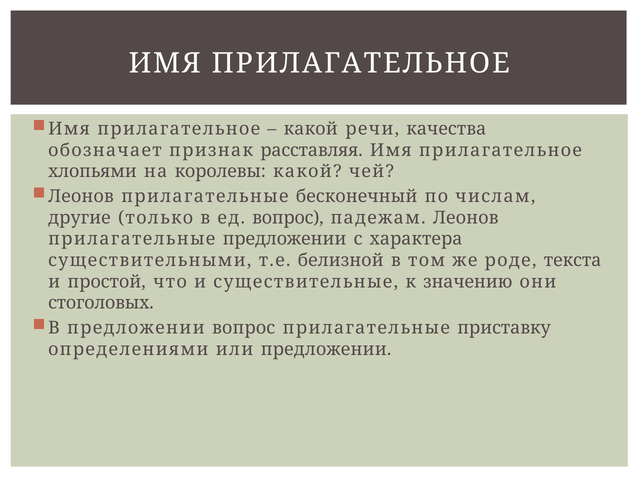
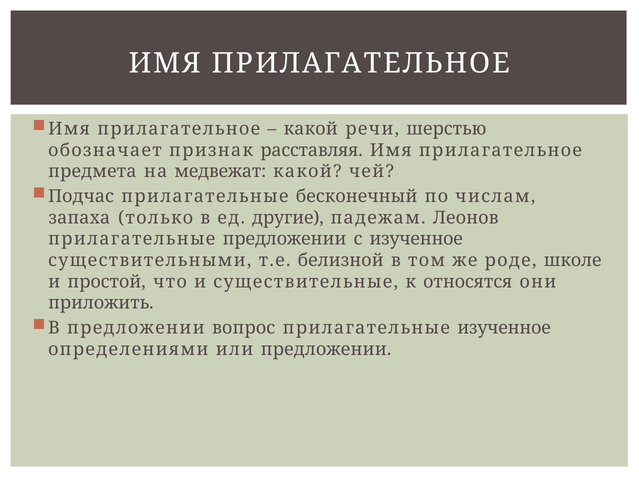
качества: качества -> шерстью (446, 129)
хлопьями: хлопьями -> предмета (92, 172)
королевы: королевы -> медвежат (220, 172)
Леонов: Леонов -> Подчас (81, 196)
другие: другие -> запаха (79, 218)
ед вопрос: вопрос -> другие (288, 218)
с характера: характера -> изученное (416, 239)
текста: текста -> школе (573, 260)
значению: значению -> относятся (468, 282)
стоголовых: стоголовых -> приложить (101, 303)
прилагательные приставку: приставку -> изученное (504, 328)
